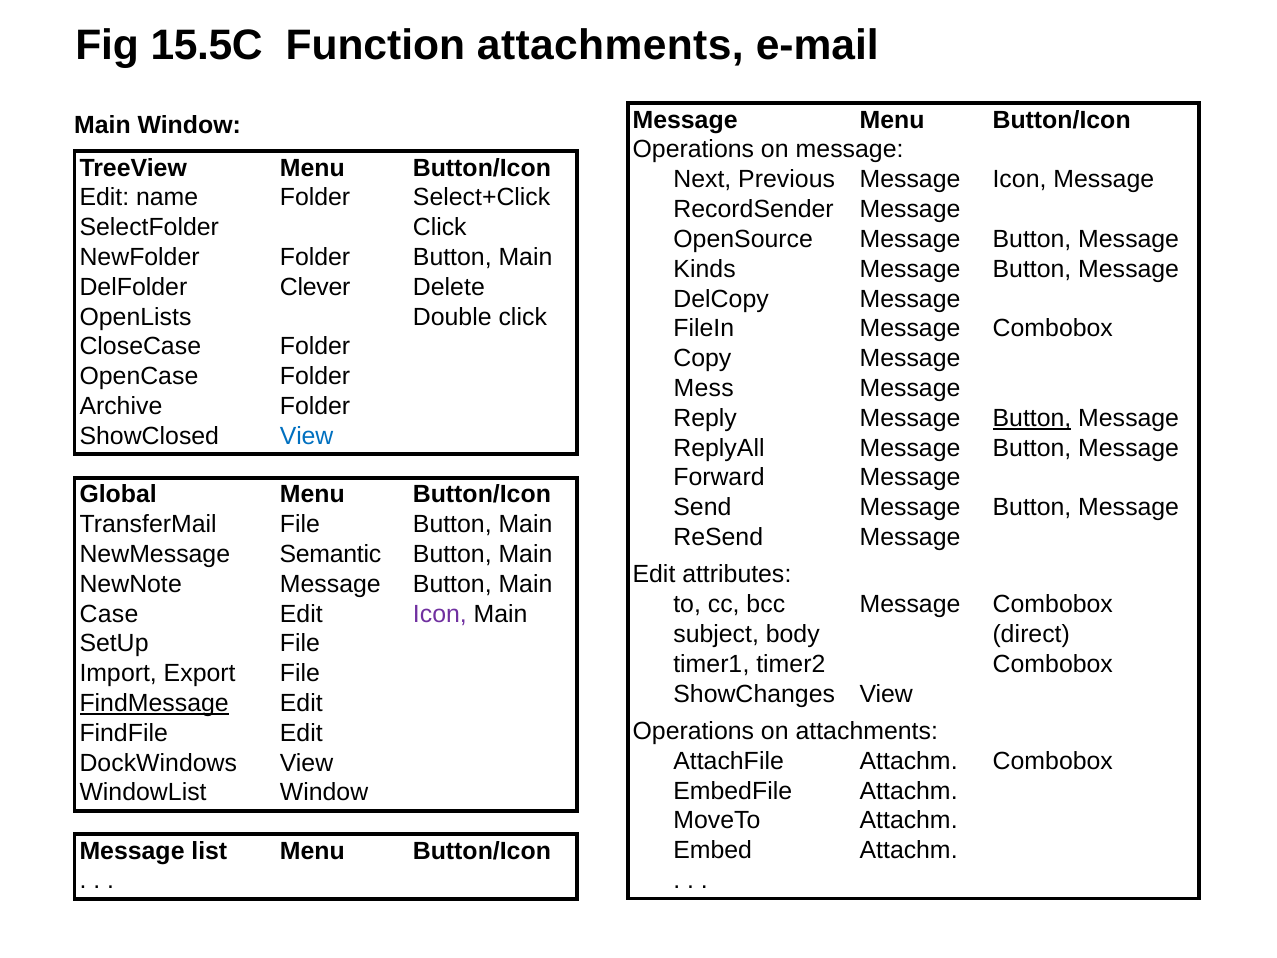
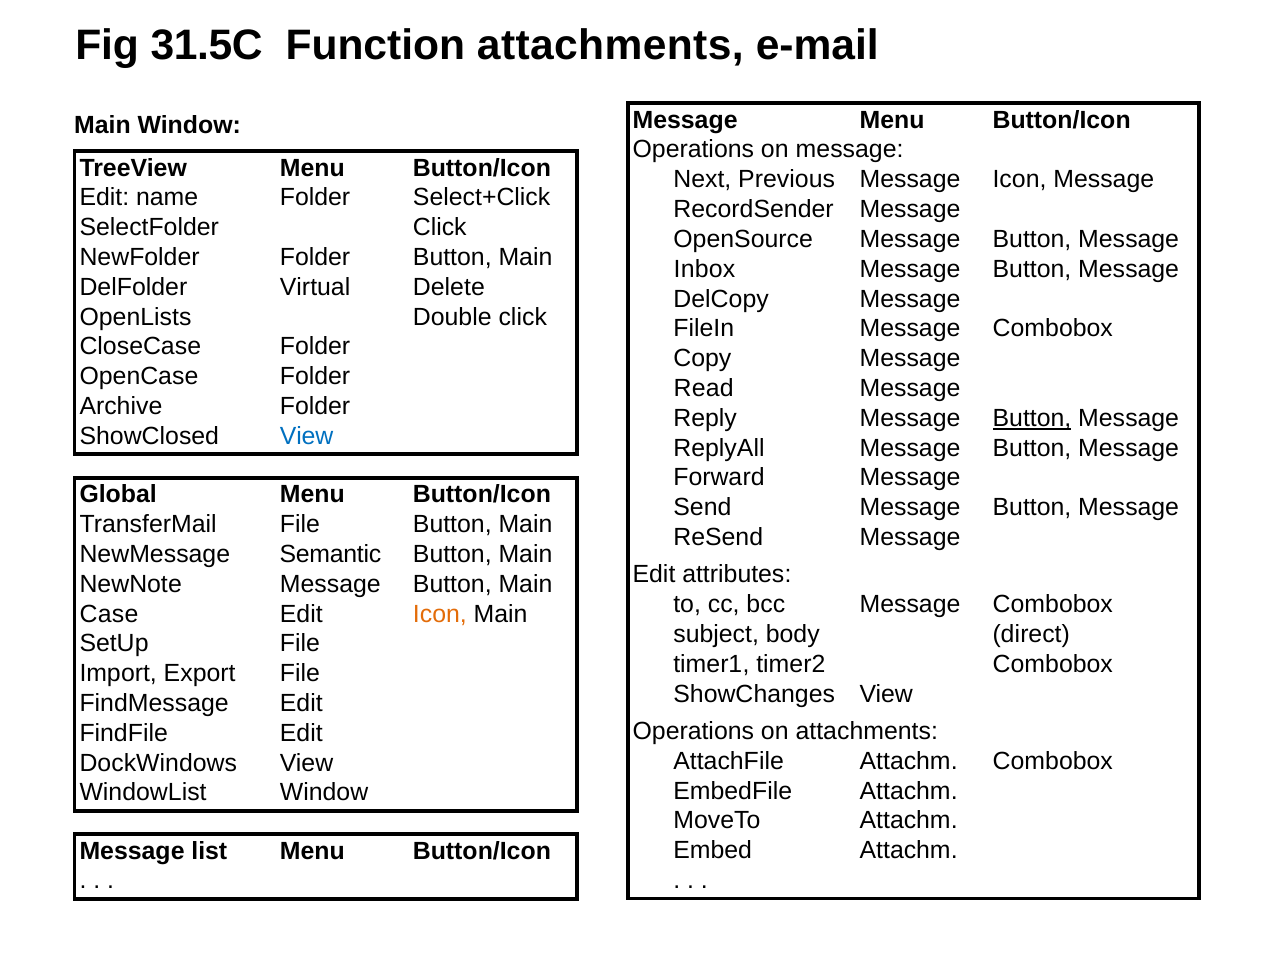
15.5C: 15.5C -> 31.5C (207, 46)
Kinds: Kinds -> Inbox (705, 269)
Clever: Clever -> Virtual (315, 287)
Mess: Mess -> Read (704, 388)
Icon colour: purple -> orange (440, 614)
FindMessage underline: present -> none (154, 703)
